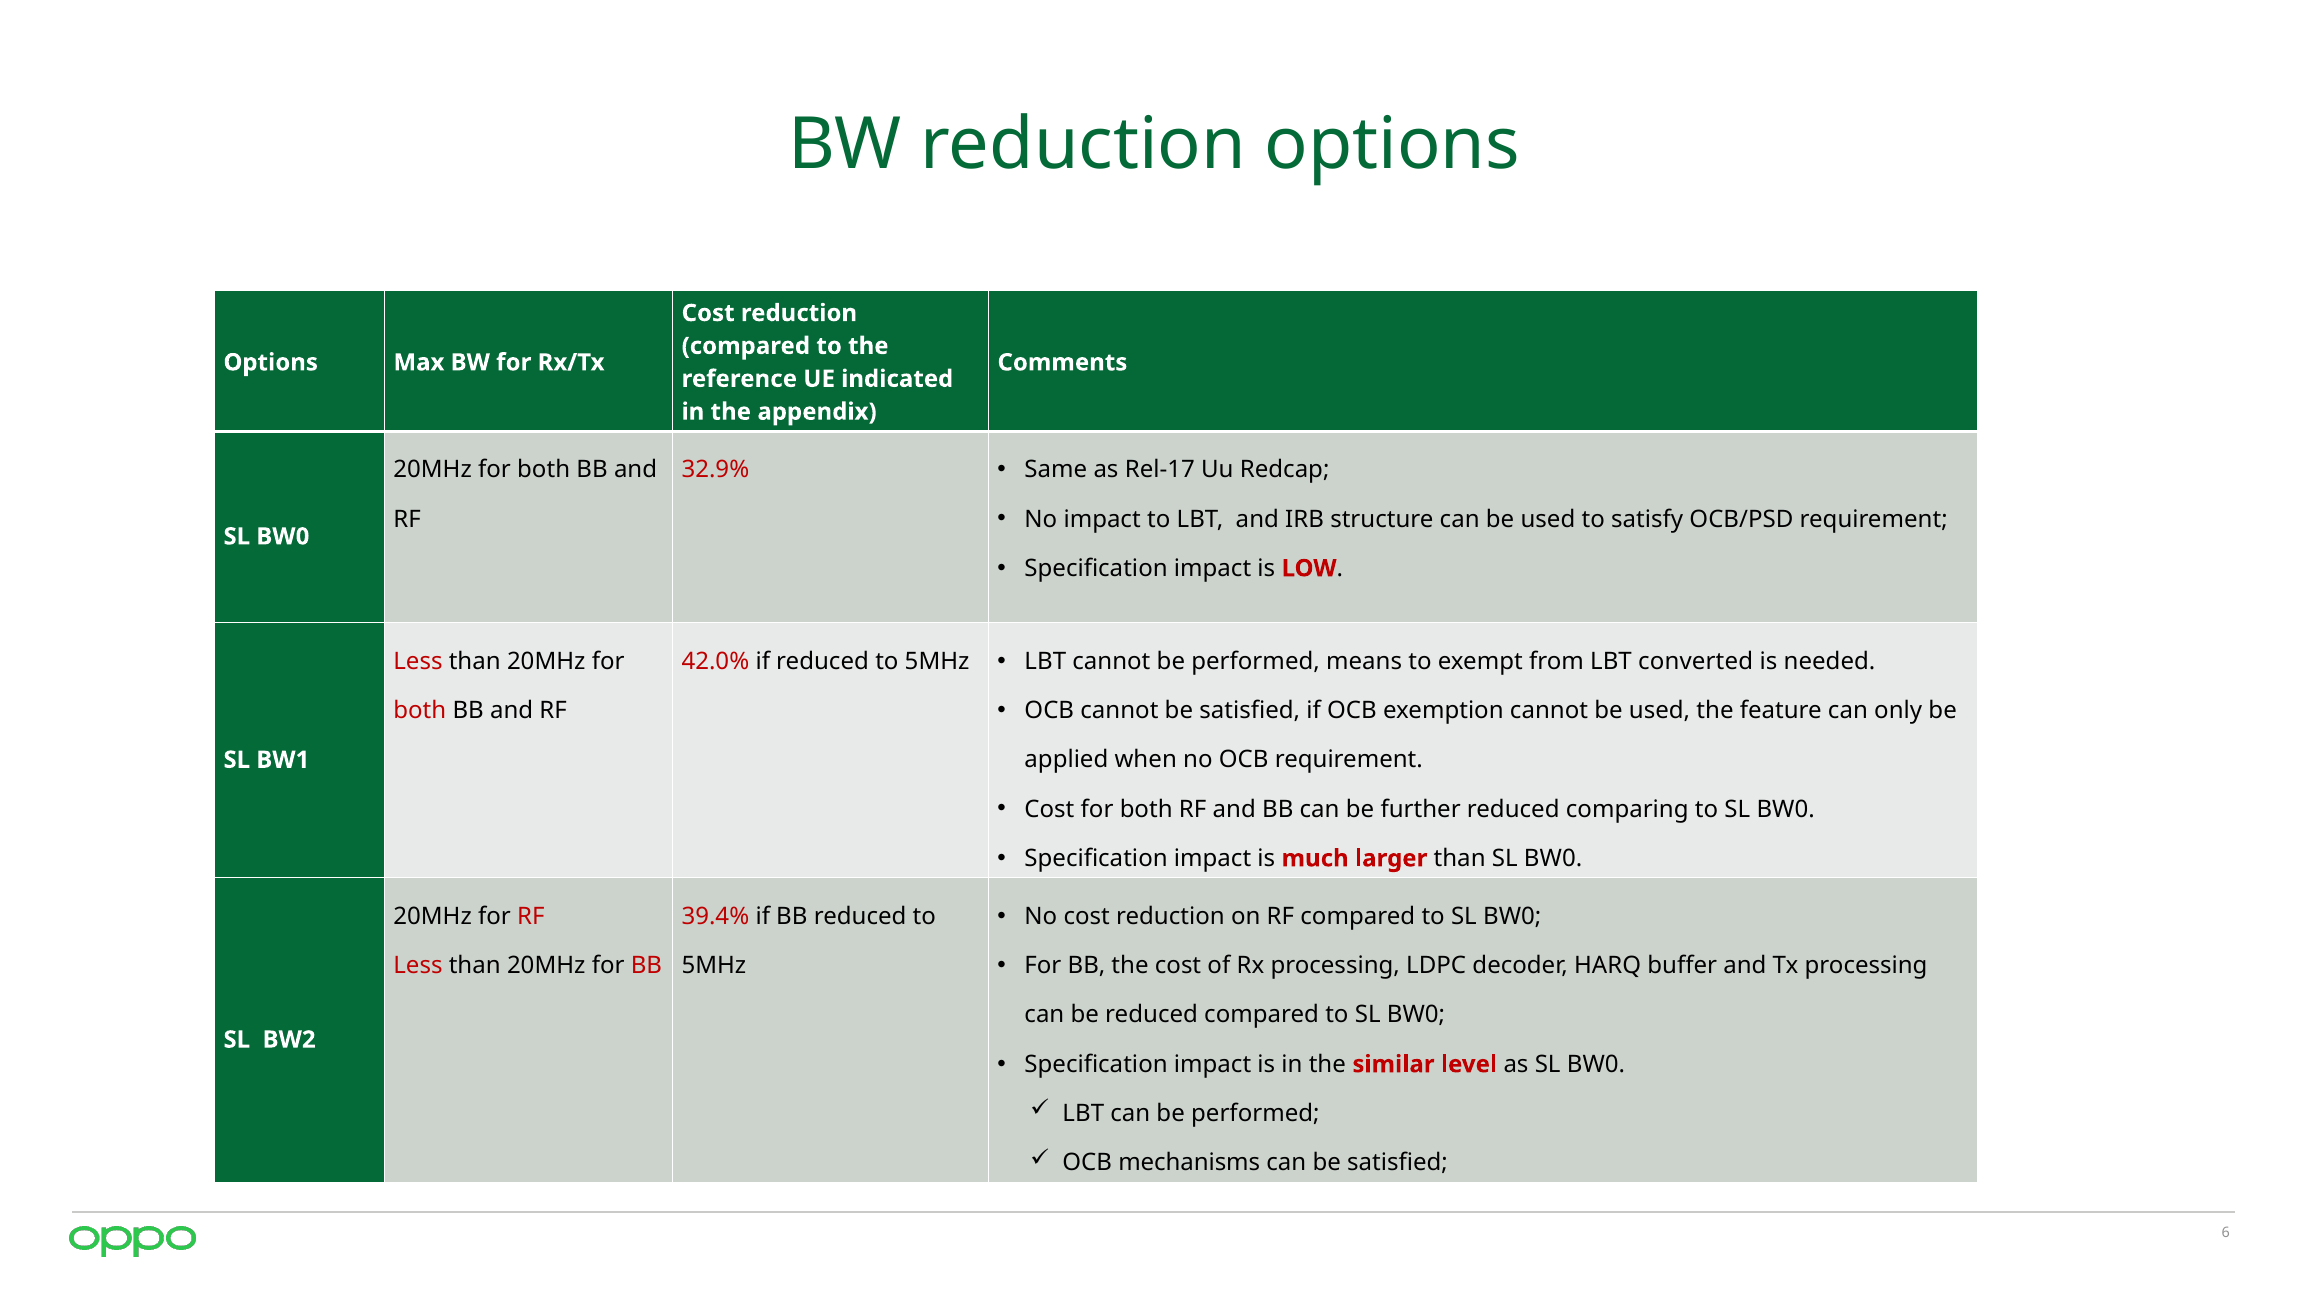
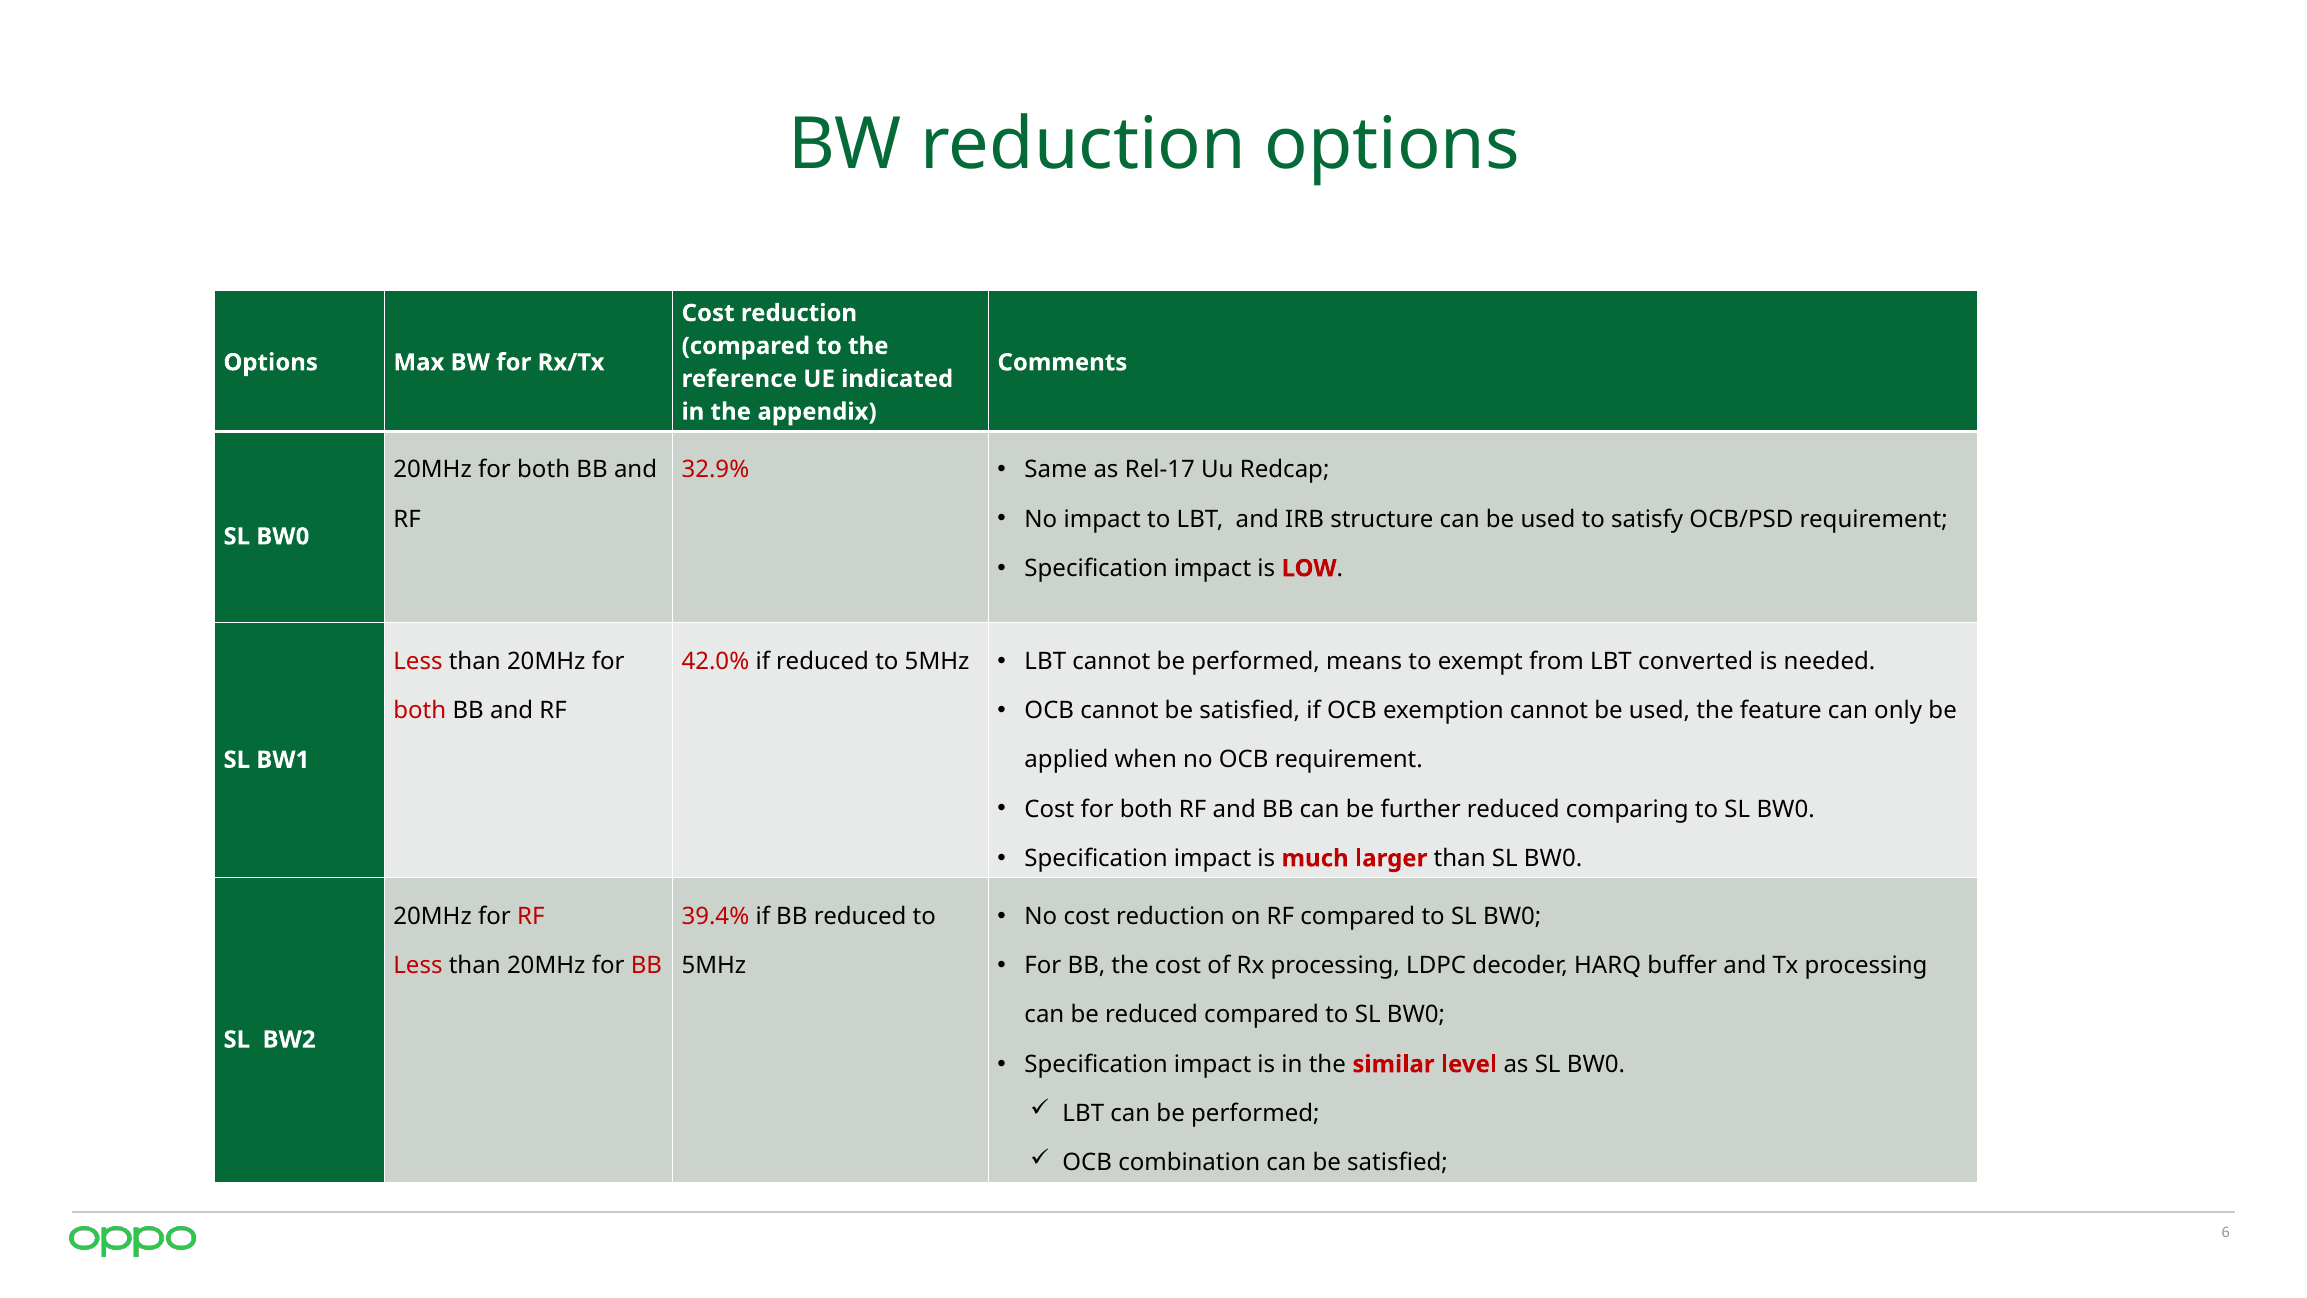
mechanisms: mechanisms -> combination (1189, 1163)
